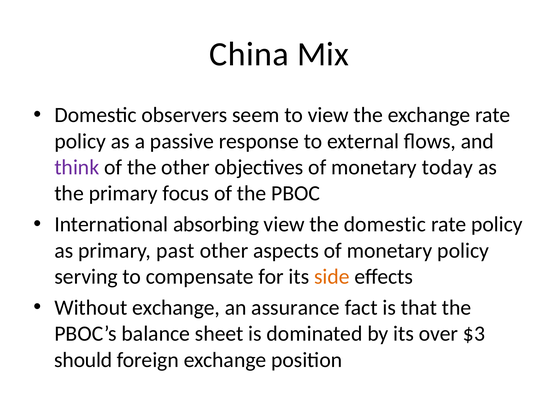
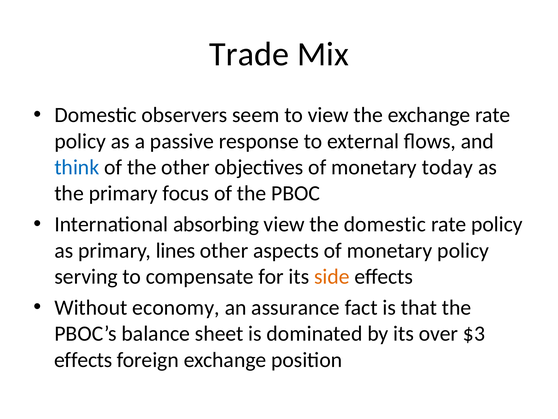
China: China -> Trade (249, 54)
think colour: purple -> blue (77, 167)
past: past -> lines (176, 250)
Without exchange: exchange -> economy (176, 307)
should: should -> effects (83, 359)
